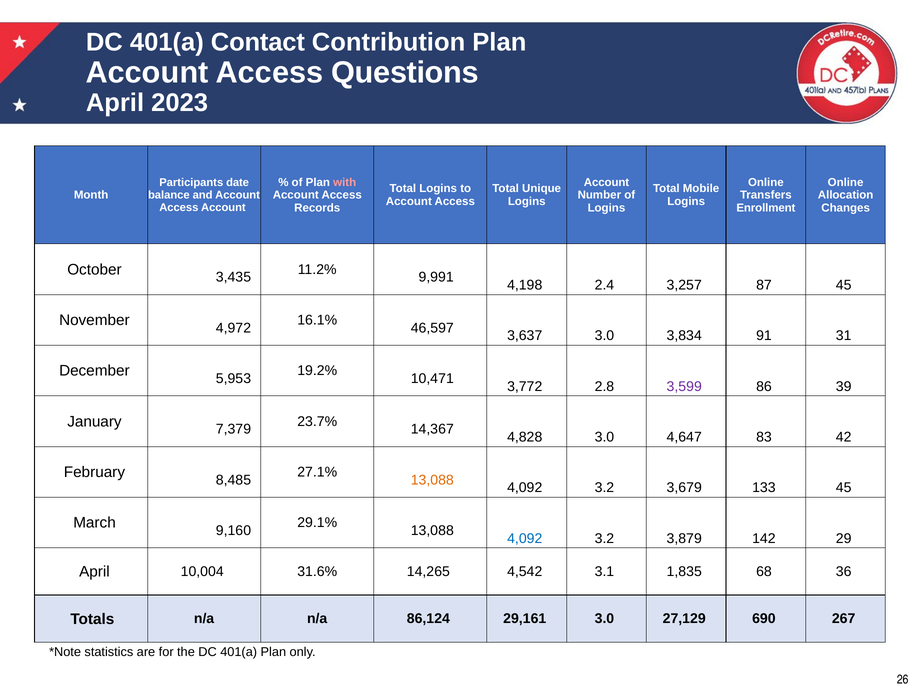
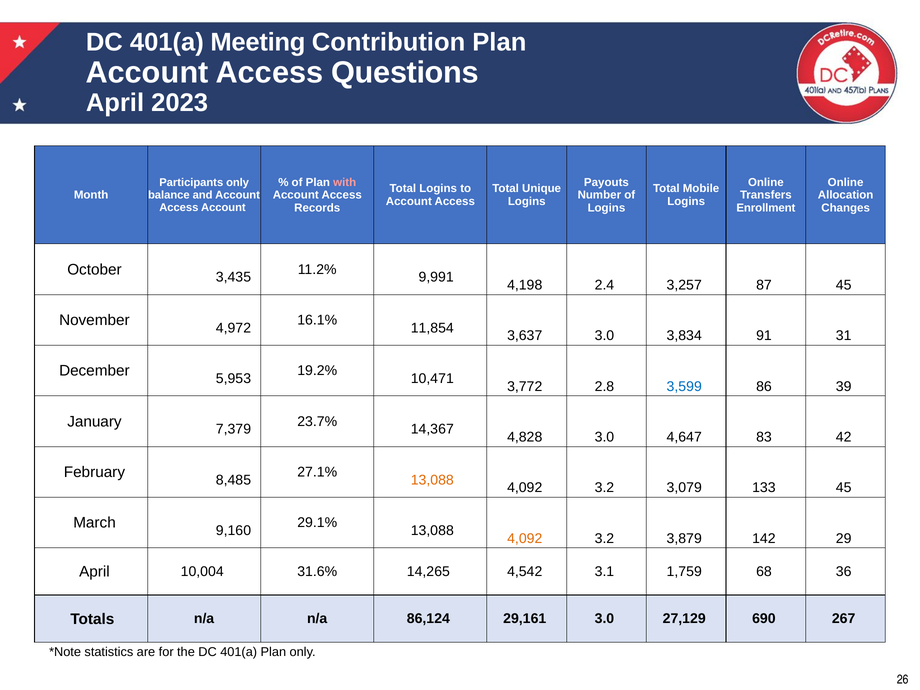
Contact: Contact -> Meeting (258, 42)
Account: Account -> Payouts (606, 182)
Participants date: date -> only (238, 183)
46,597: 46,597 -> 11,854 (432, 328)
3,599 colour: purple -> blue (684, 386)
3,679: 3,679 -> 3,079 (684, 488)
4,092 colour: blue -> orange (525, 538)
1,835: 1,835 -> 1,759 (684, 572)
